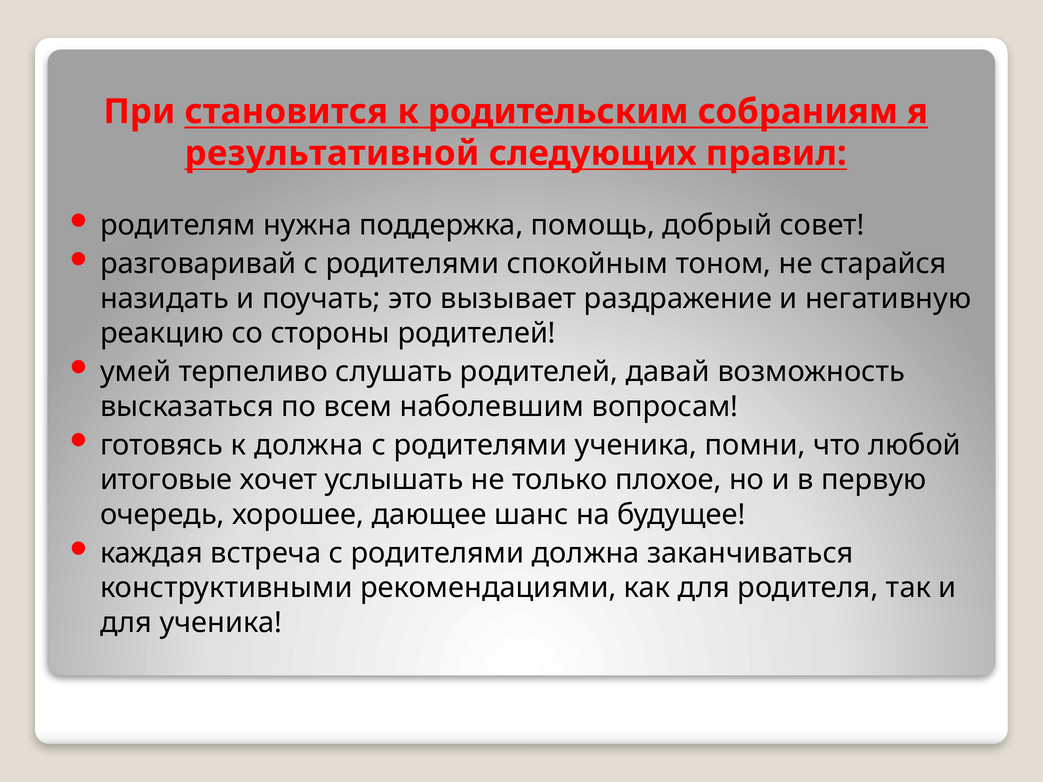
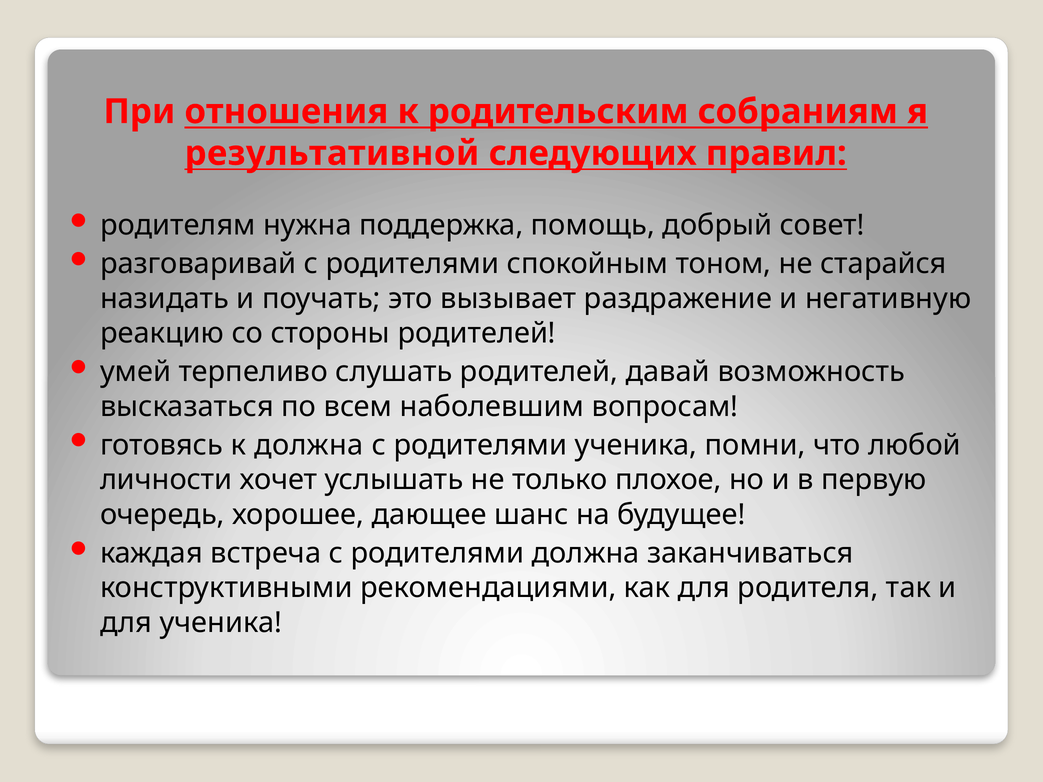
становится: становится -> отношения (286, 112)
итоговые: итоговые -> личности (166, 480)
